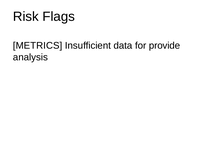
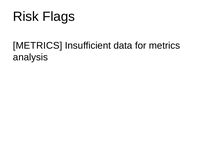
for provide: provide -> metrics (164, 46)
